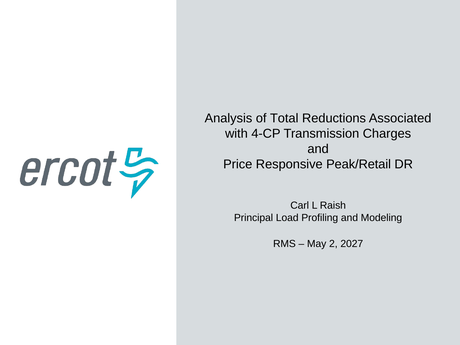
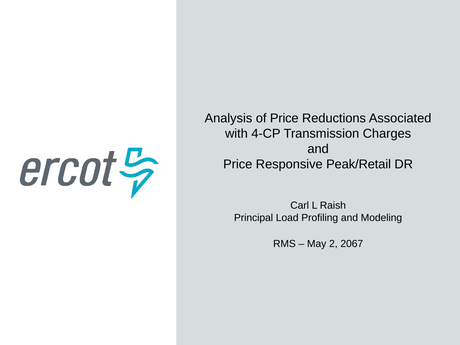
of Total: Total -> Price (284, 118)
2027: 2027 -> 2067 (352, 244)
